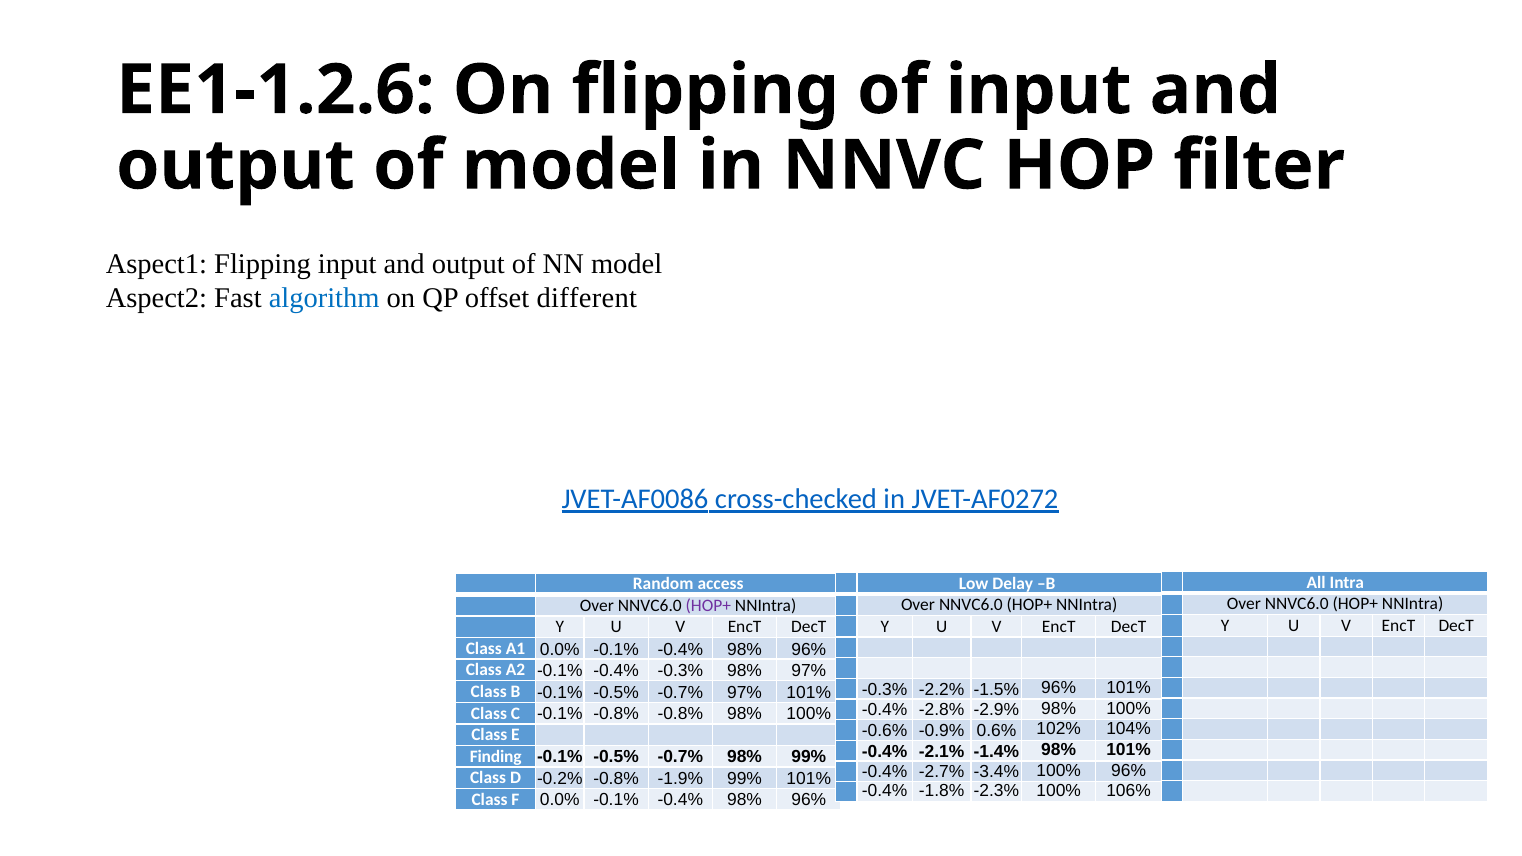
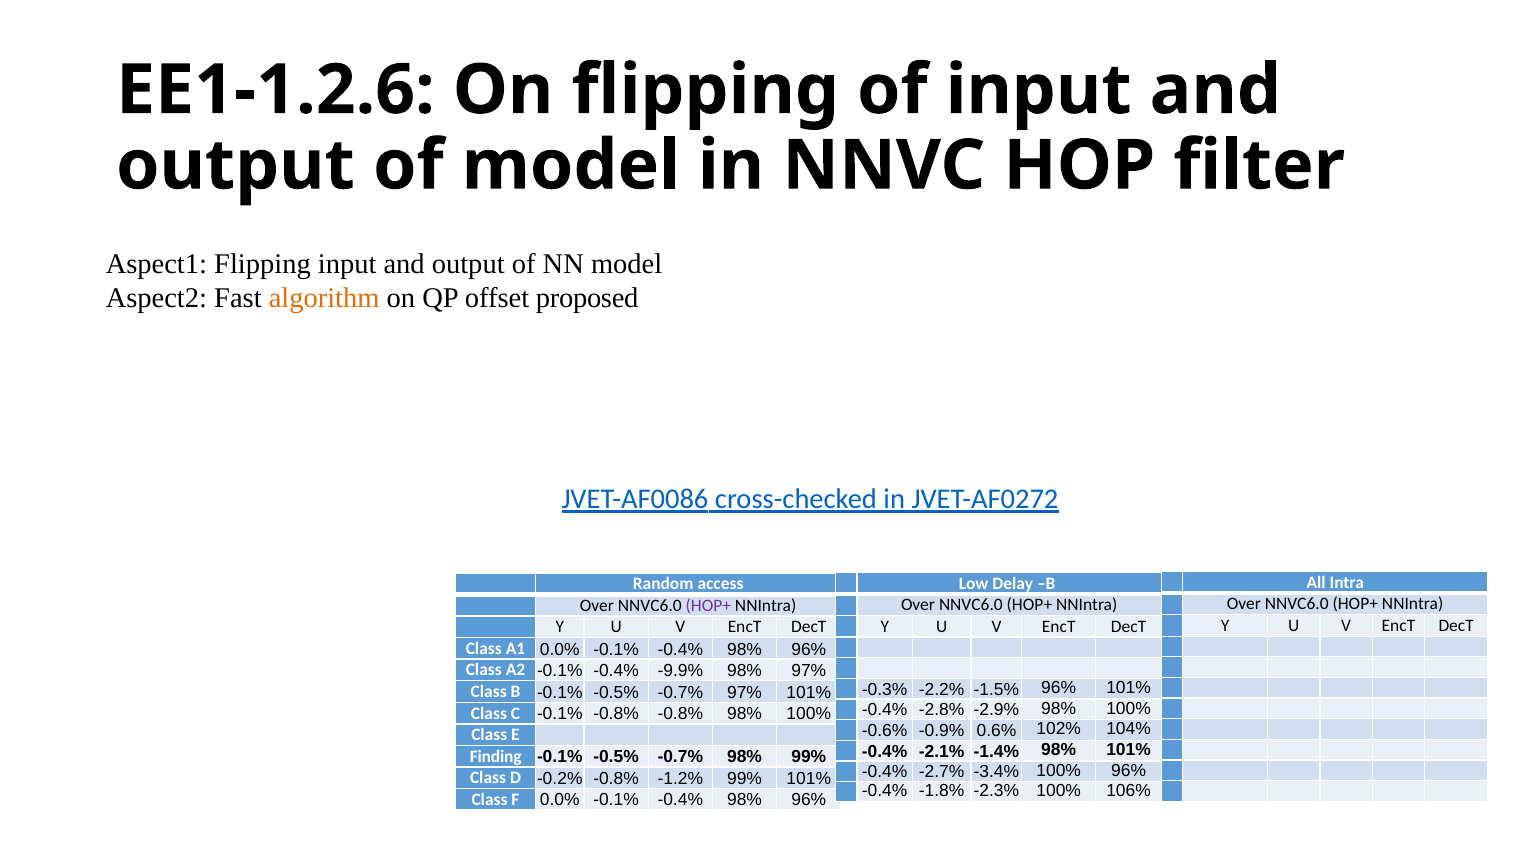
algorithm colour: blue -> orange (324, 298)
different: different -> proposed (587, 298)
-0.4% -0.3%: -0.3% -> -9.9% (680, 671)
-1.9%: -1.9% -> -1.2% (680, 779)
